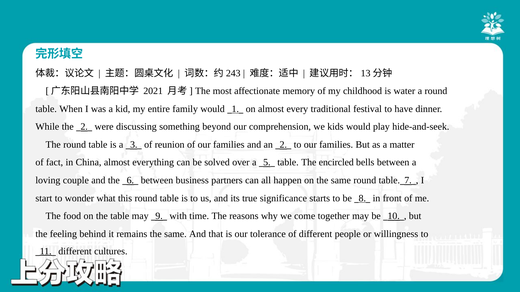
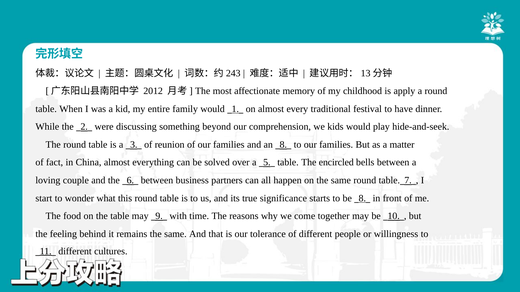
2021: 2021 -> 2012 (153, 91)
water: water -> apply (404, 91)
2: 2 -> 8 (283, 145)
